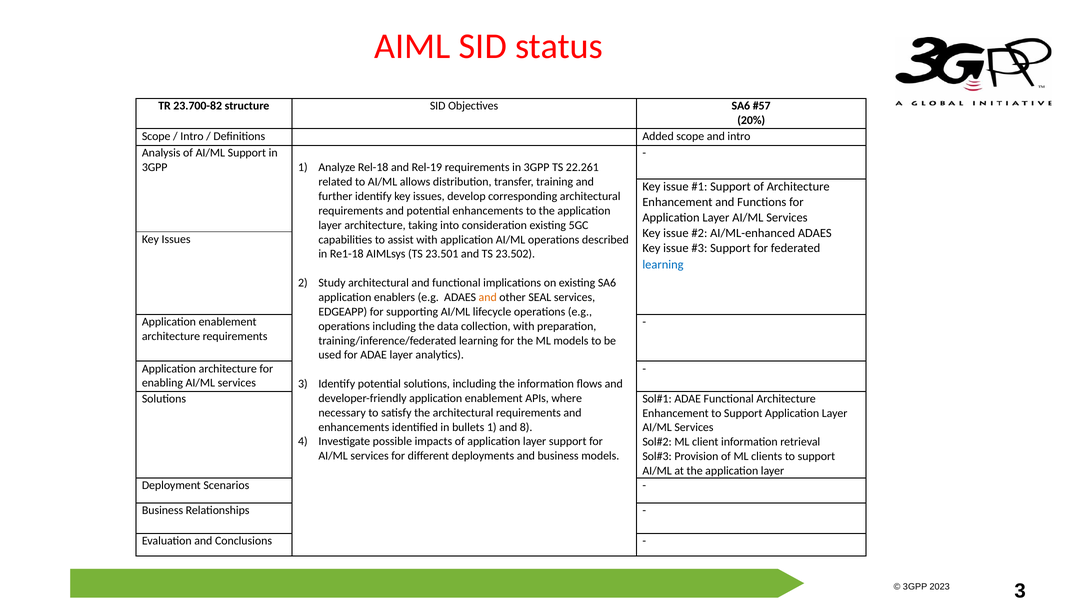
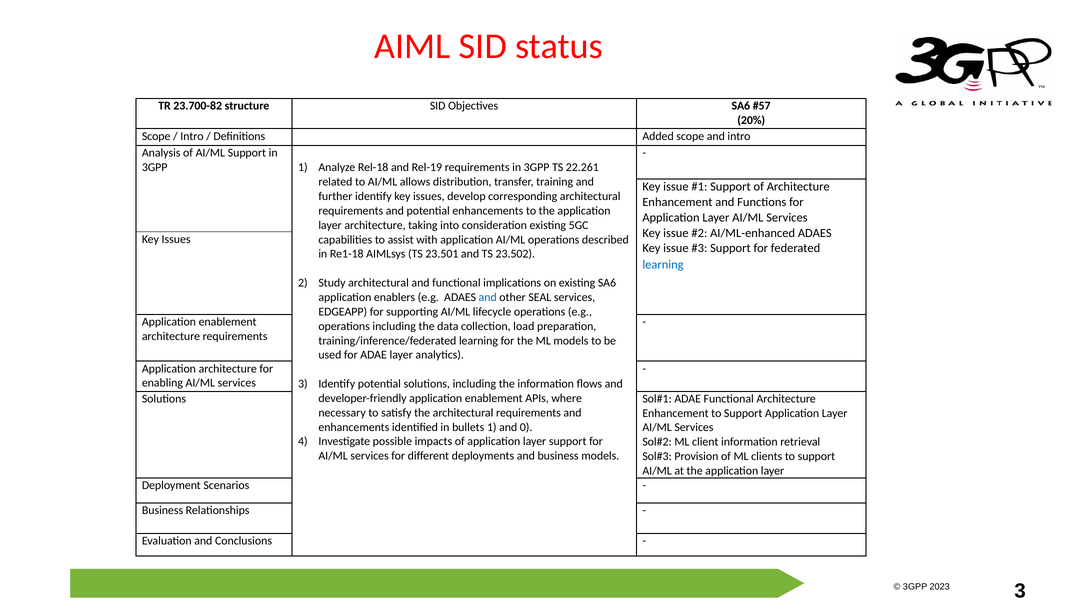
and colour: orange -> blue (488, 297)
collection with: with -> load (524, 326)
8: 8 -> 0 (526, 427)
